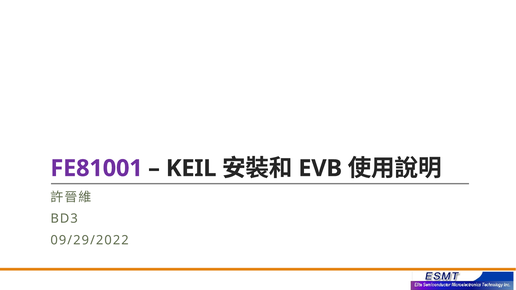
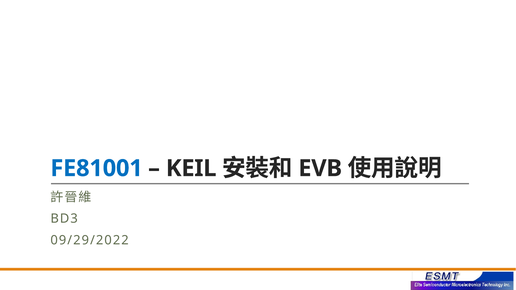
FE81001 colour: purple -> blue (97, 168)
